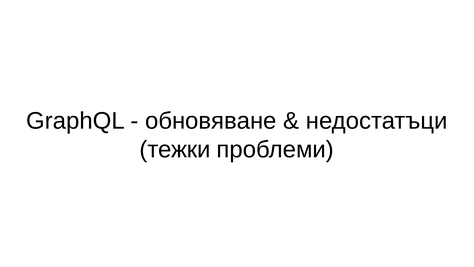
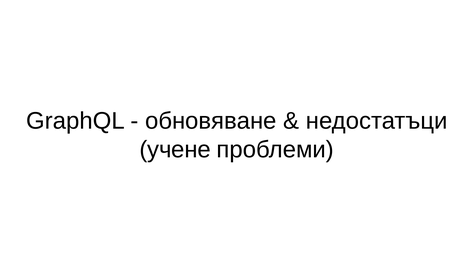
тежки: тежки -> учене (175, 149)
